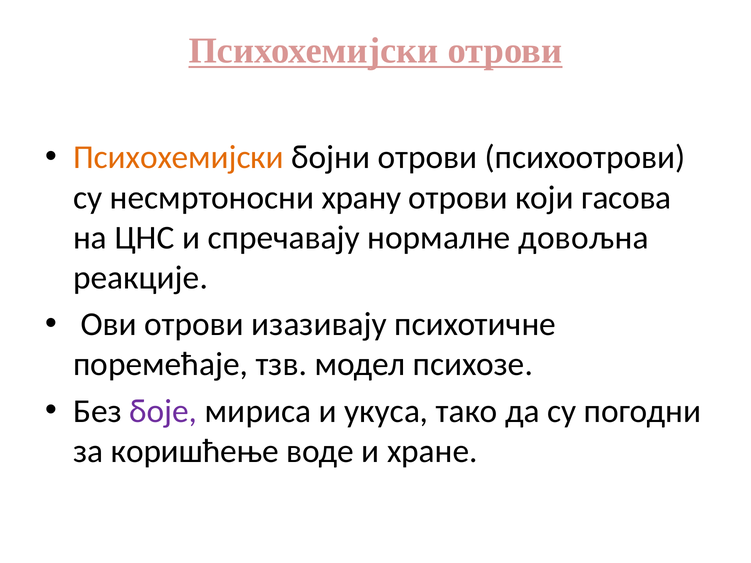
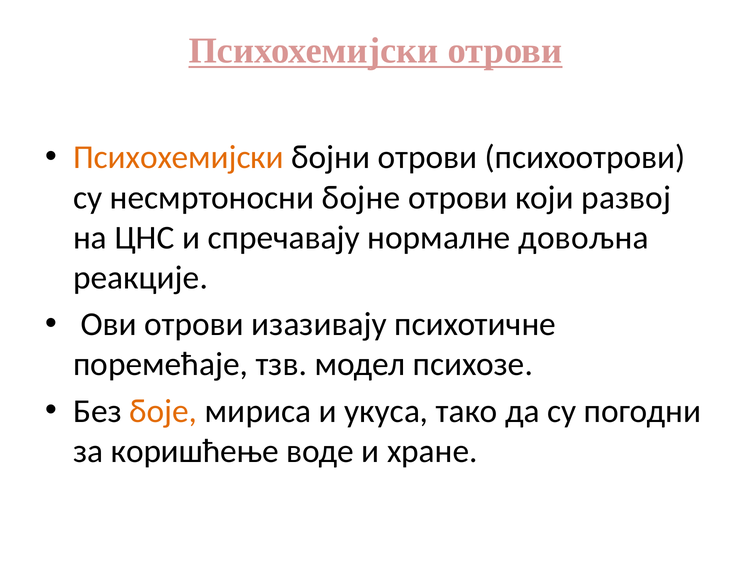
храну: храну -> бојне (361, 198)
гасова: гасова -> развој (626, 198)
боје colour: purple -> orange (163, 411)
